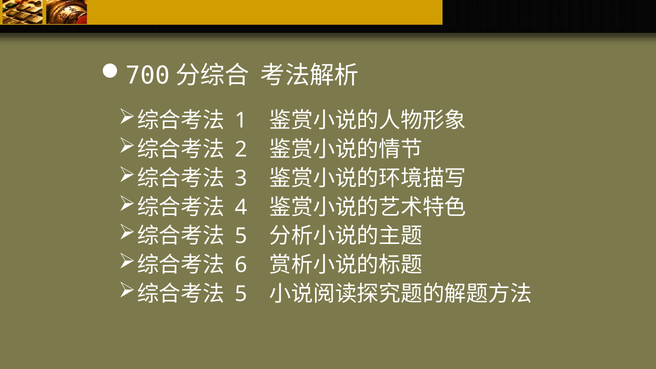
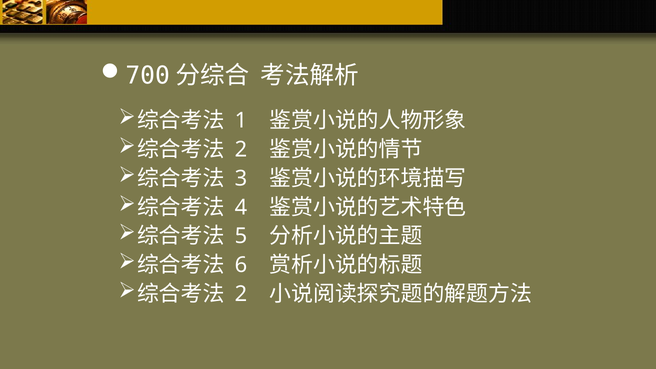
5: 5 -> 2 (241, 294)
